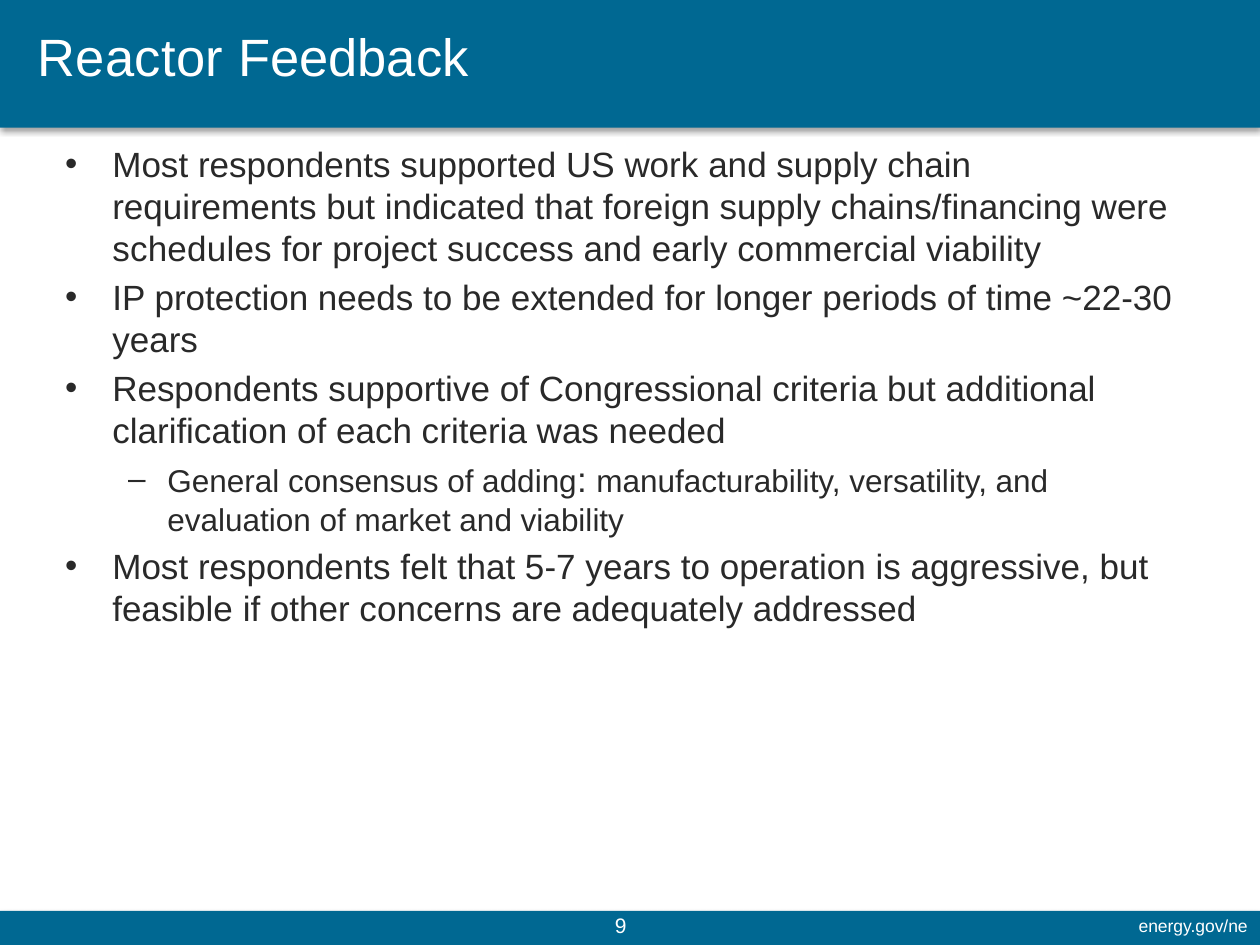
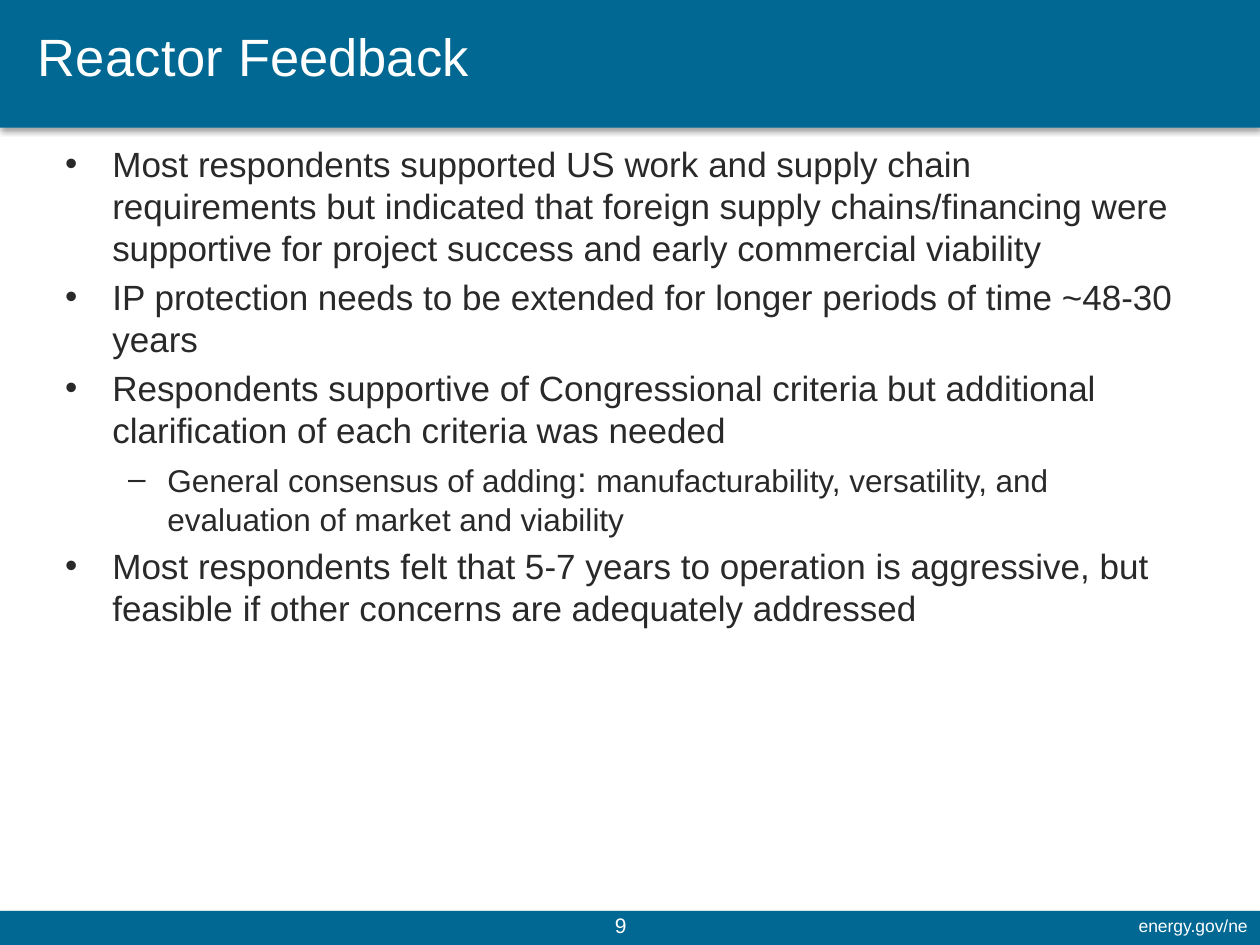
schedules: schedules -> supportive (192, 250)
~22-30: ~22-30 -> ~48-30 (1117, 299)
